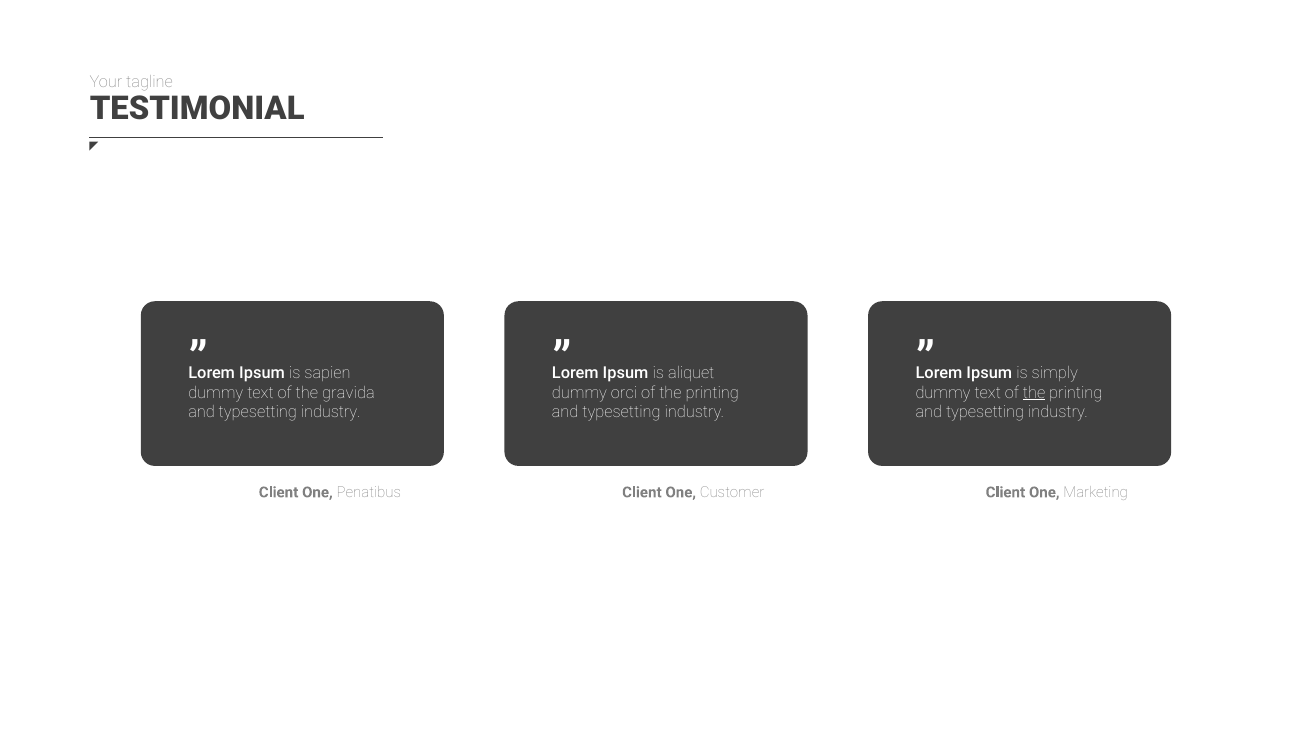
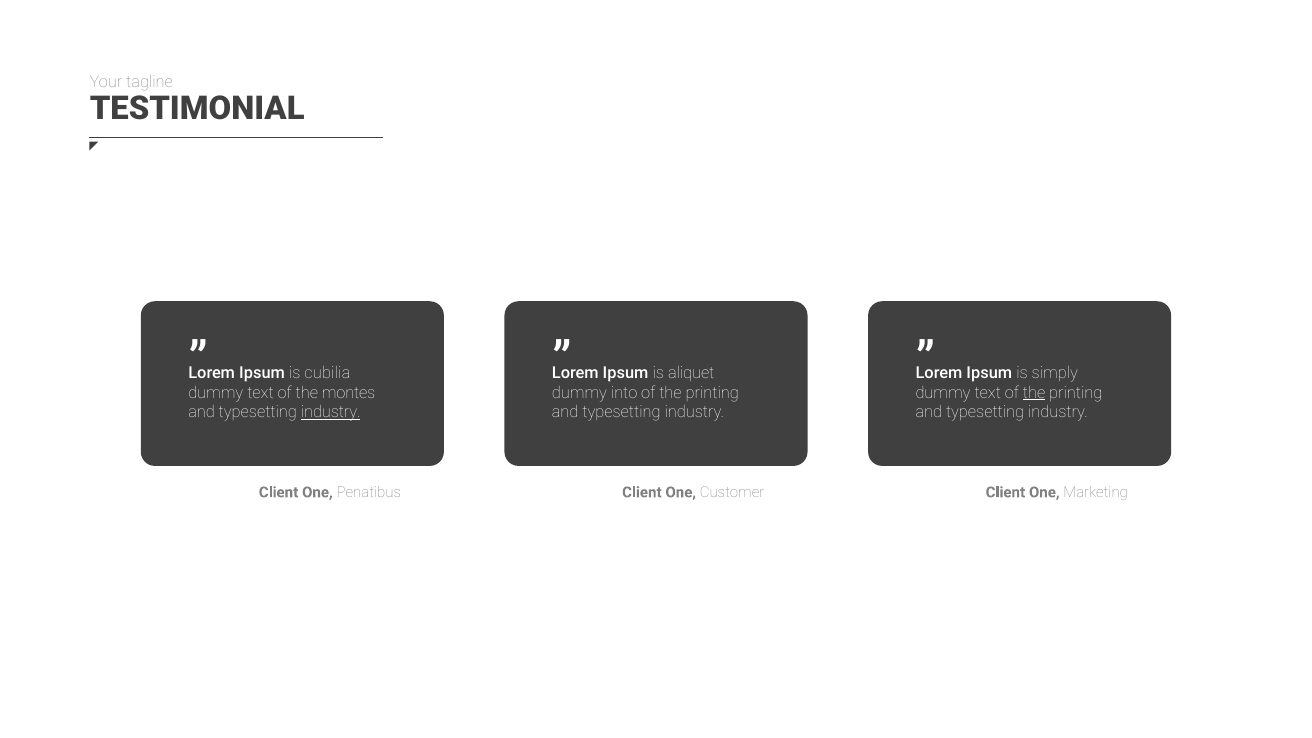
sapien: sapien -> cubilia (327, 373)
gravida: gravida -> montes (349, 393)
orci: orci -> into (624, 393)
industry underline: none -> present (331, 412)
